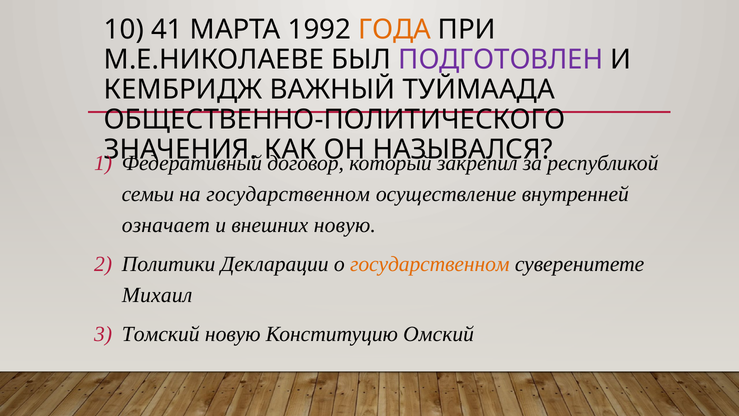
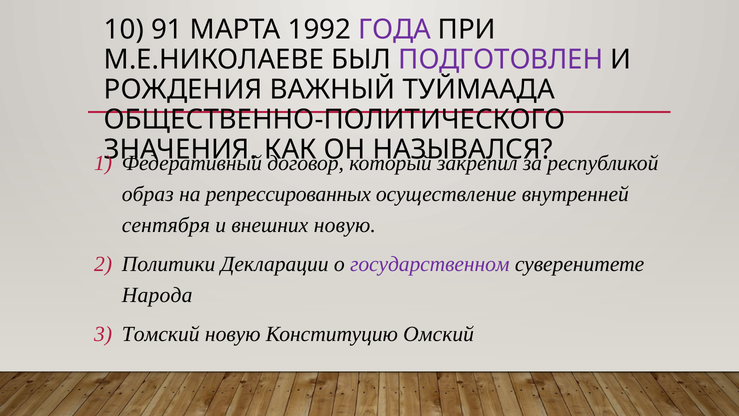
41: 41 -> 91 (167, 30)
ГОДА colour: orange -> purple (395, 30)
КЕМБРИДЖ: КЕМБРИДЖ -> РОЖДЕНИЯ (183, 90)
семьи: семьи -> образ (148, 194)
на государственном: государственном -> репрессированных (288, 194)
означает: означает -> сентября (166, 225)
государственном colour: orange -> purple (430, 264)
Михаил: Михаил -> Народа (157, 295)
